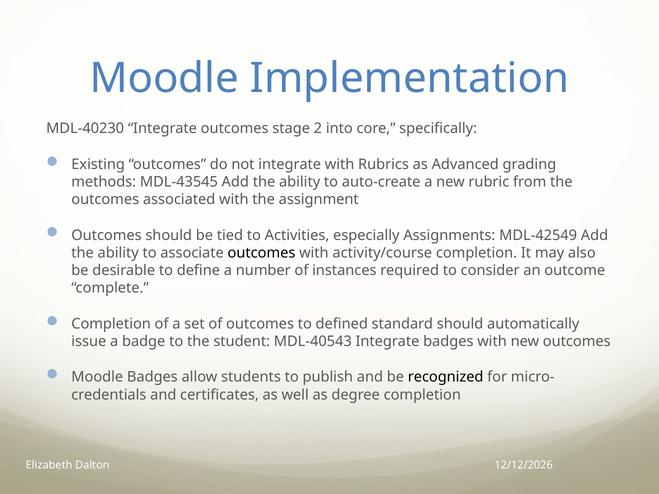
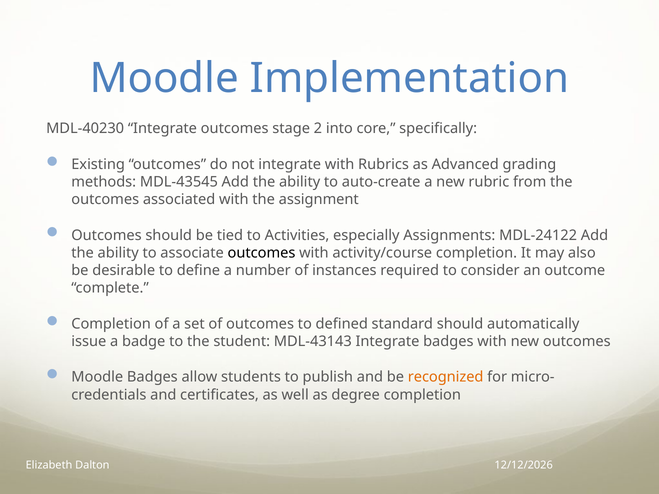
MDL-42549: MDL-42549 -> MDL-24122 (538, 235)
MDL-40543: MDL-40543 -> MDL-43143 (313, 341)
recognized colour: black -> orange (446, 377)
